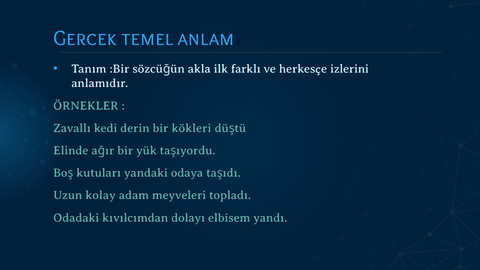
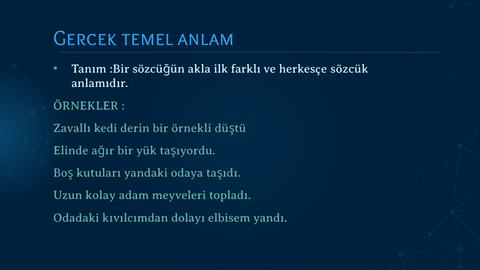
izlerini: izlerini -> sözcük (349, 69)
kökleri: kökleri -> örnekli (191, 128)
